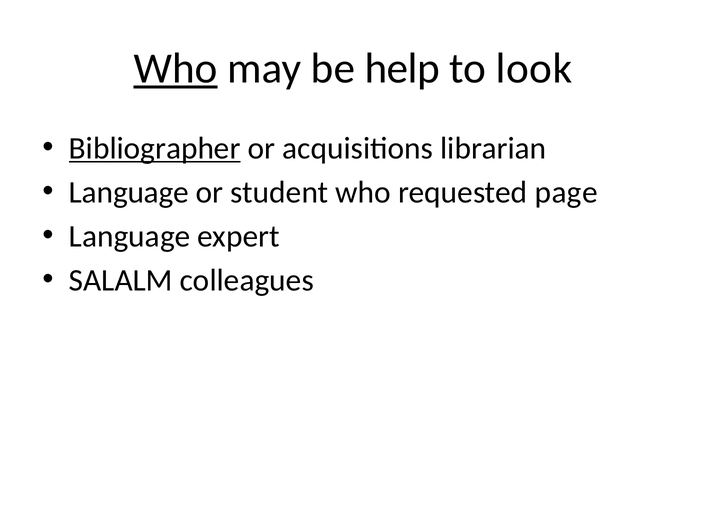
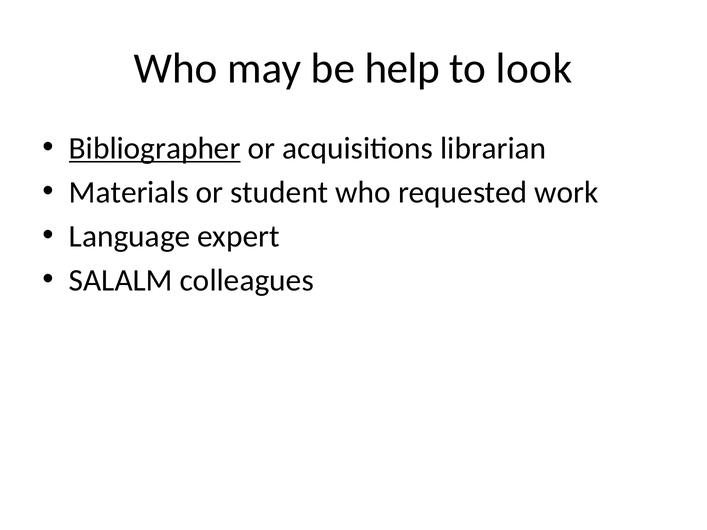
Who underline: present -> none (176, 68)
Language: Language -> Materials (129, 192)
page: page -> work (566, 192)
